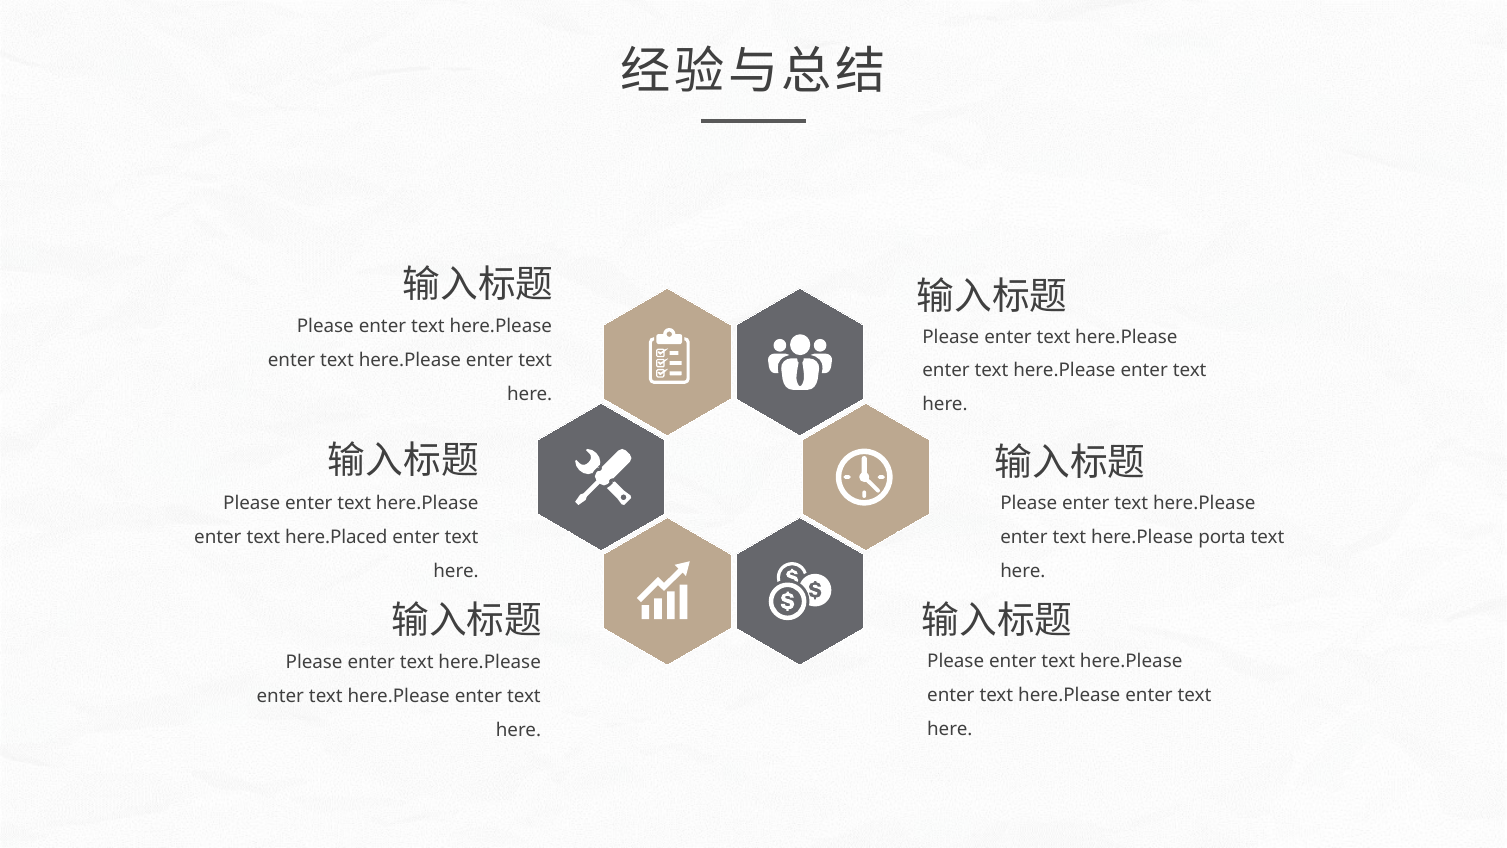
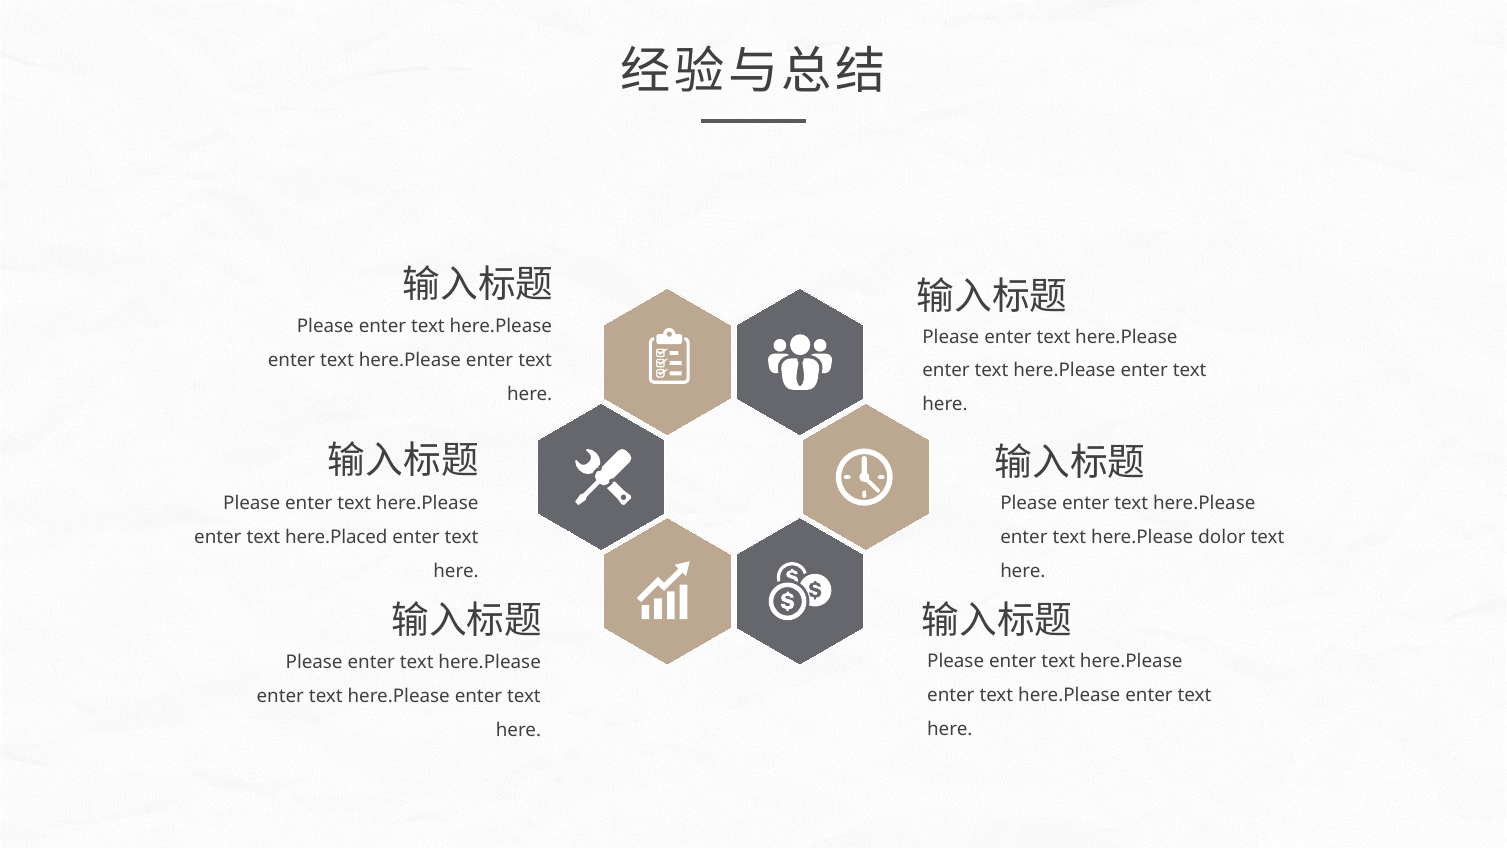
porta: porta -> dolor (1222, 537)
